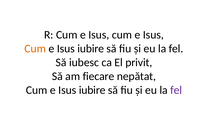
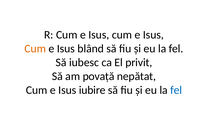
iubire: iubire -> blând (91, 49)
fiecare: fiecare -> povață (99, 76)
fel colour: purple -> blue (176, 90)
